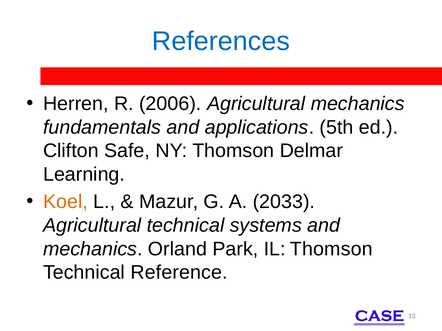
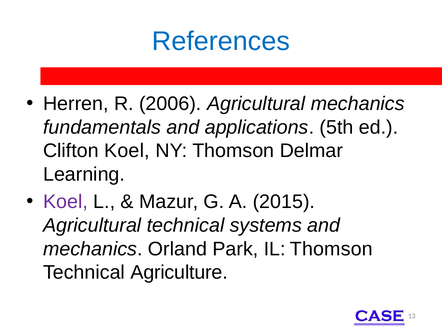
Clifton Safe: Safe -> Koel (127, 151)
Koel colour: orange -> purple (65, 202)
2033: 2033 -> 2015 (284, 202)
Reference: Reference -> Agriculture (179, 273)
